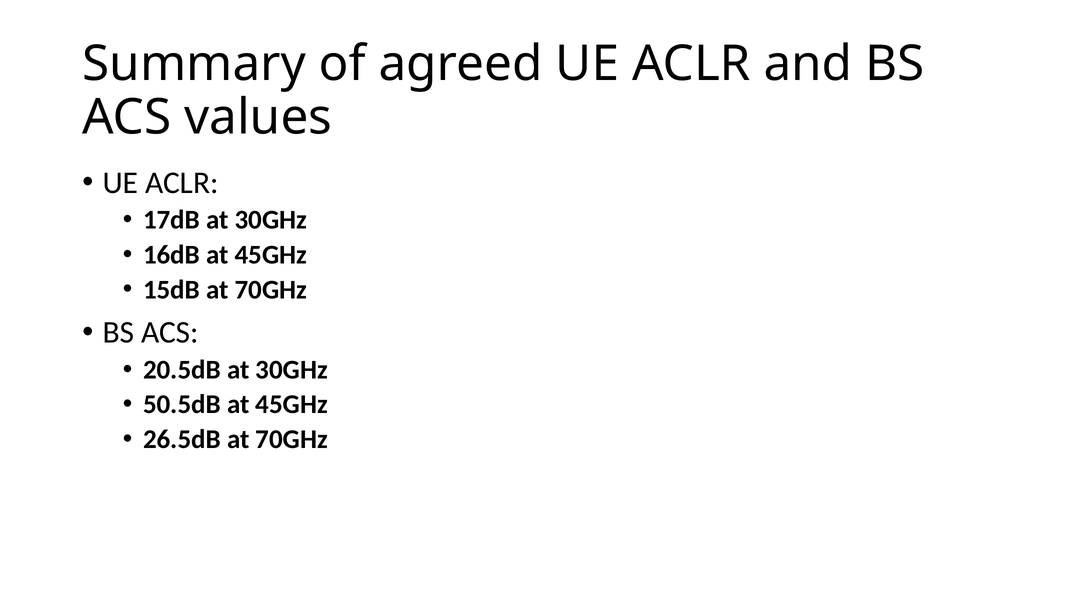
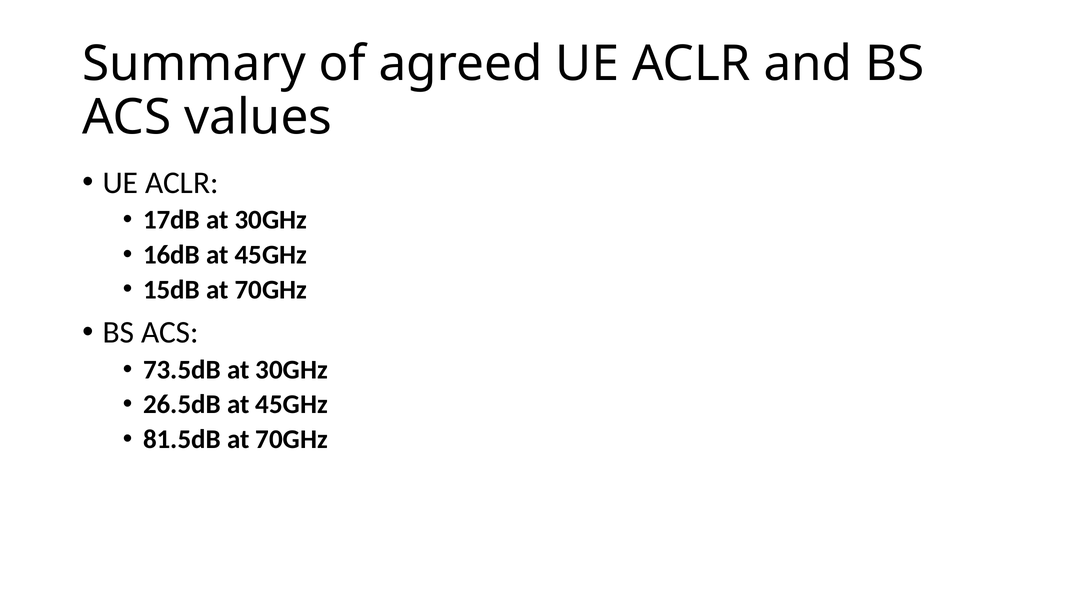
20.5dB: 20.5dB -> 73.5dB (182, 369)
50.5dB: 50.5dB -> 26.5dB (182, 404)
26.5dB: 26.5dB -> 81.5dB (182, 439)
